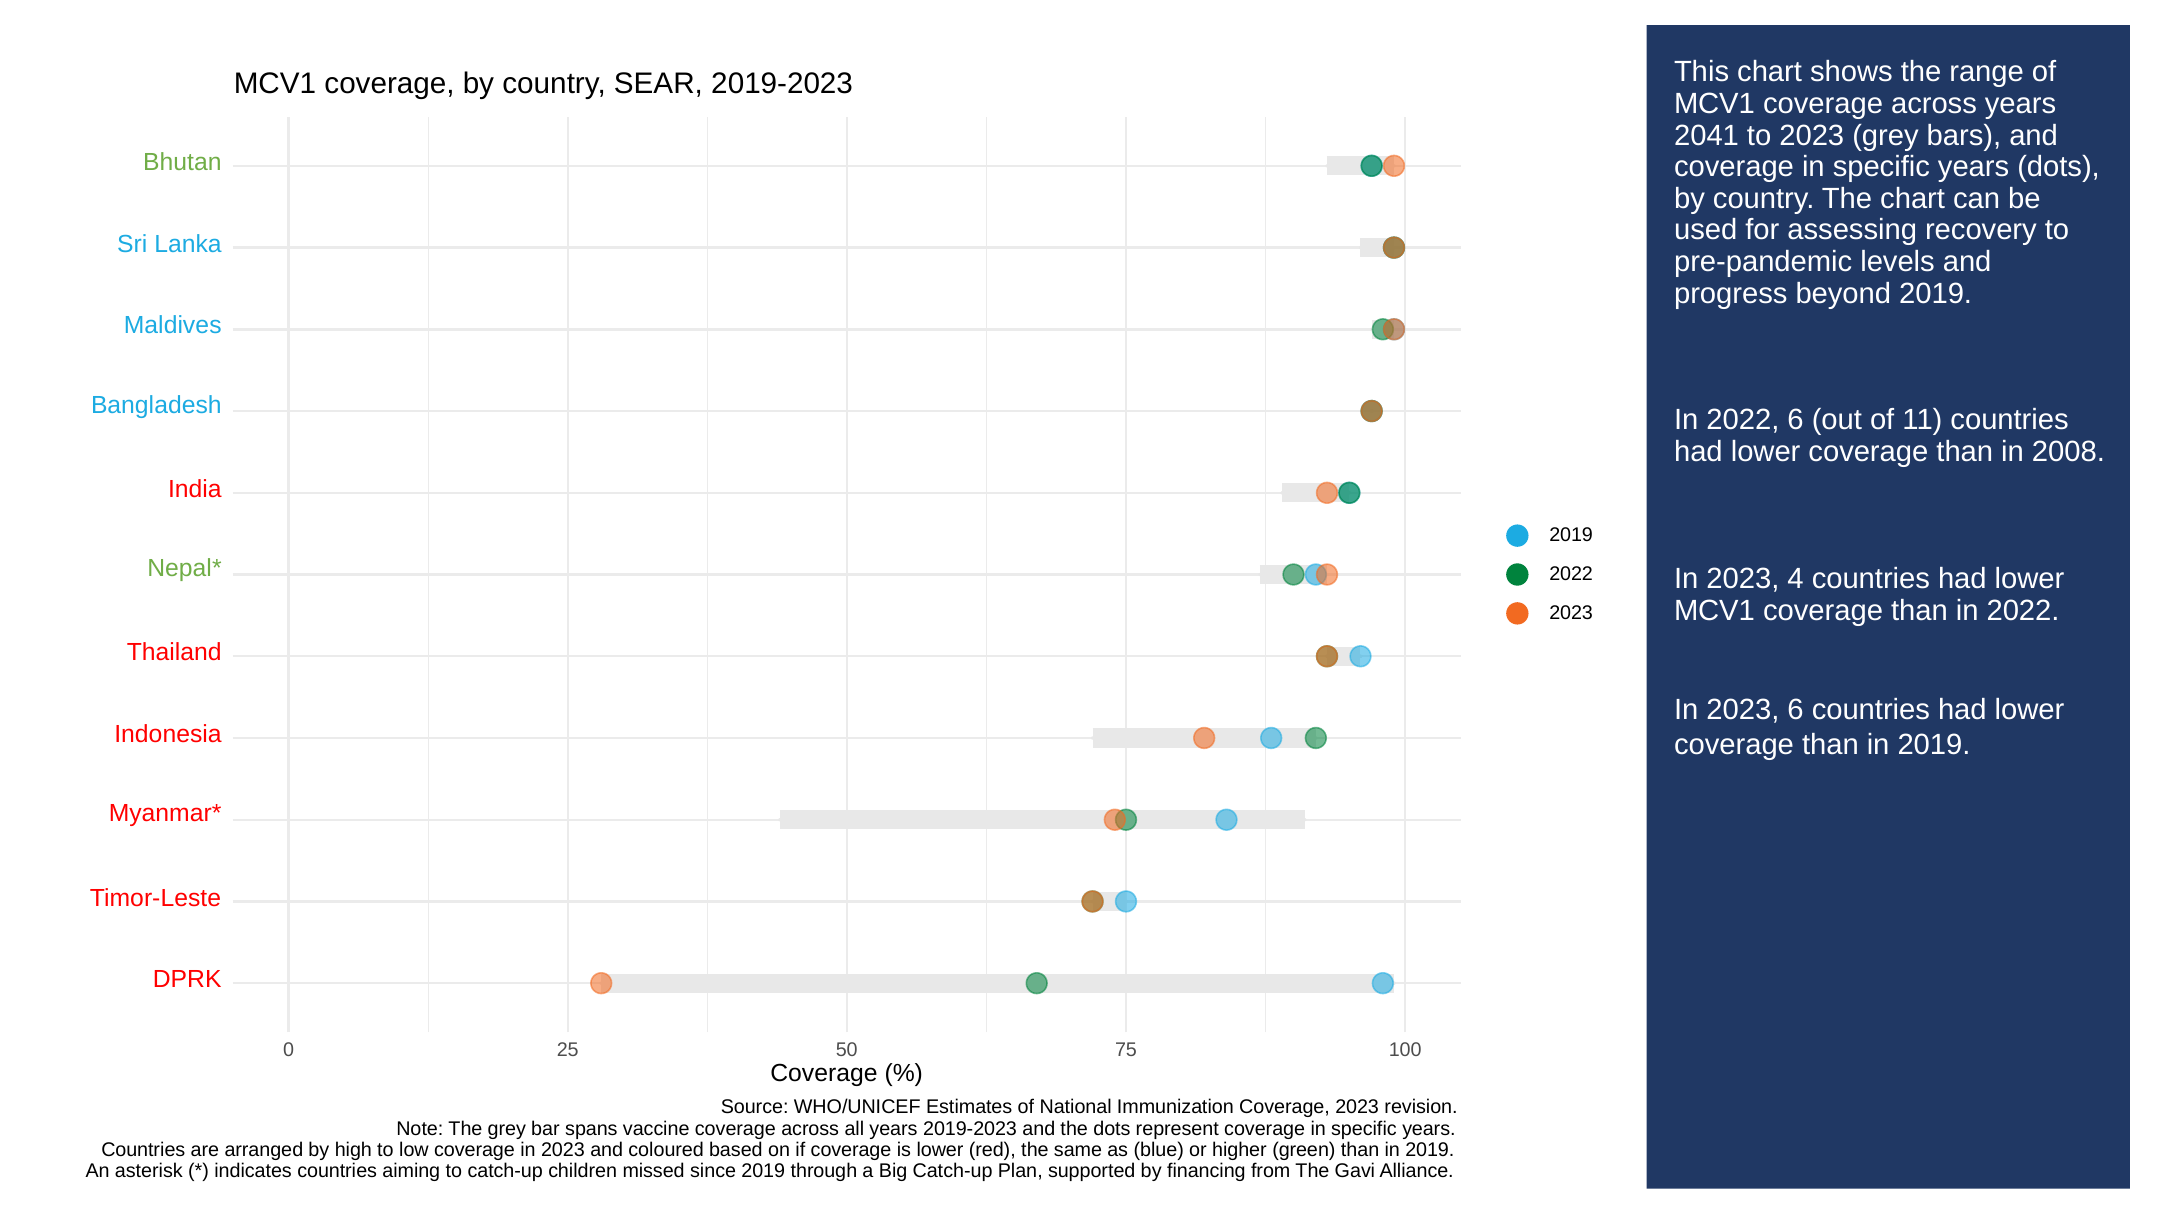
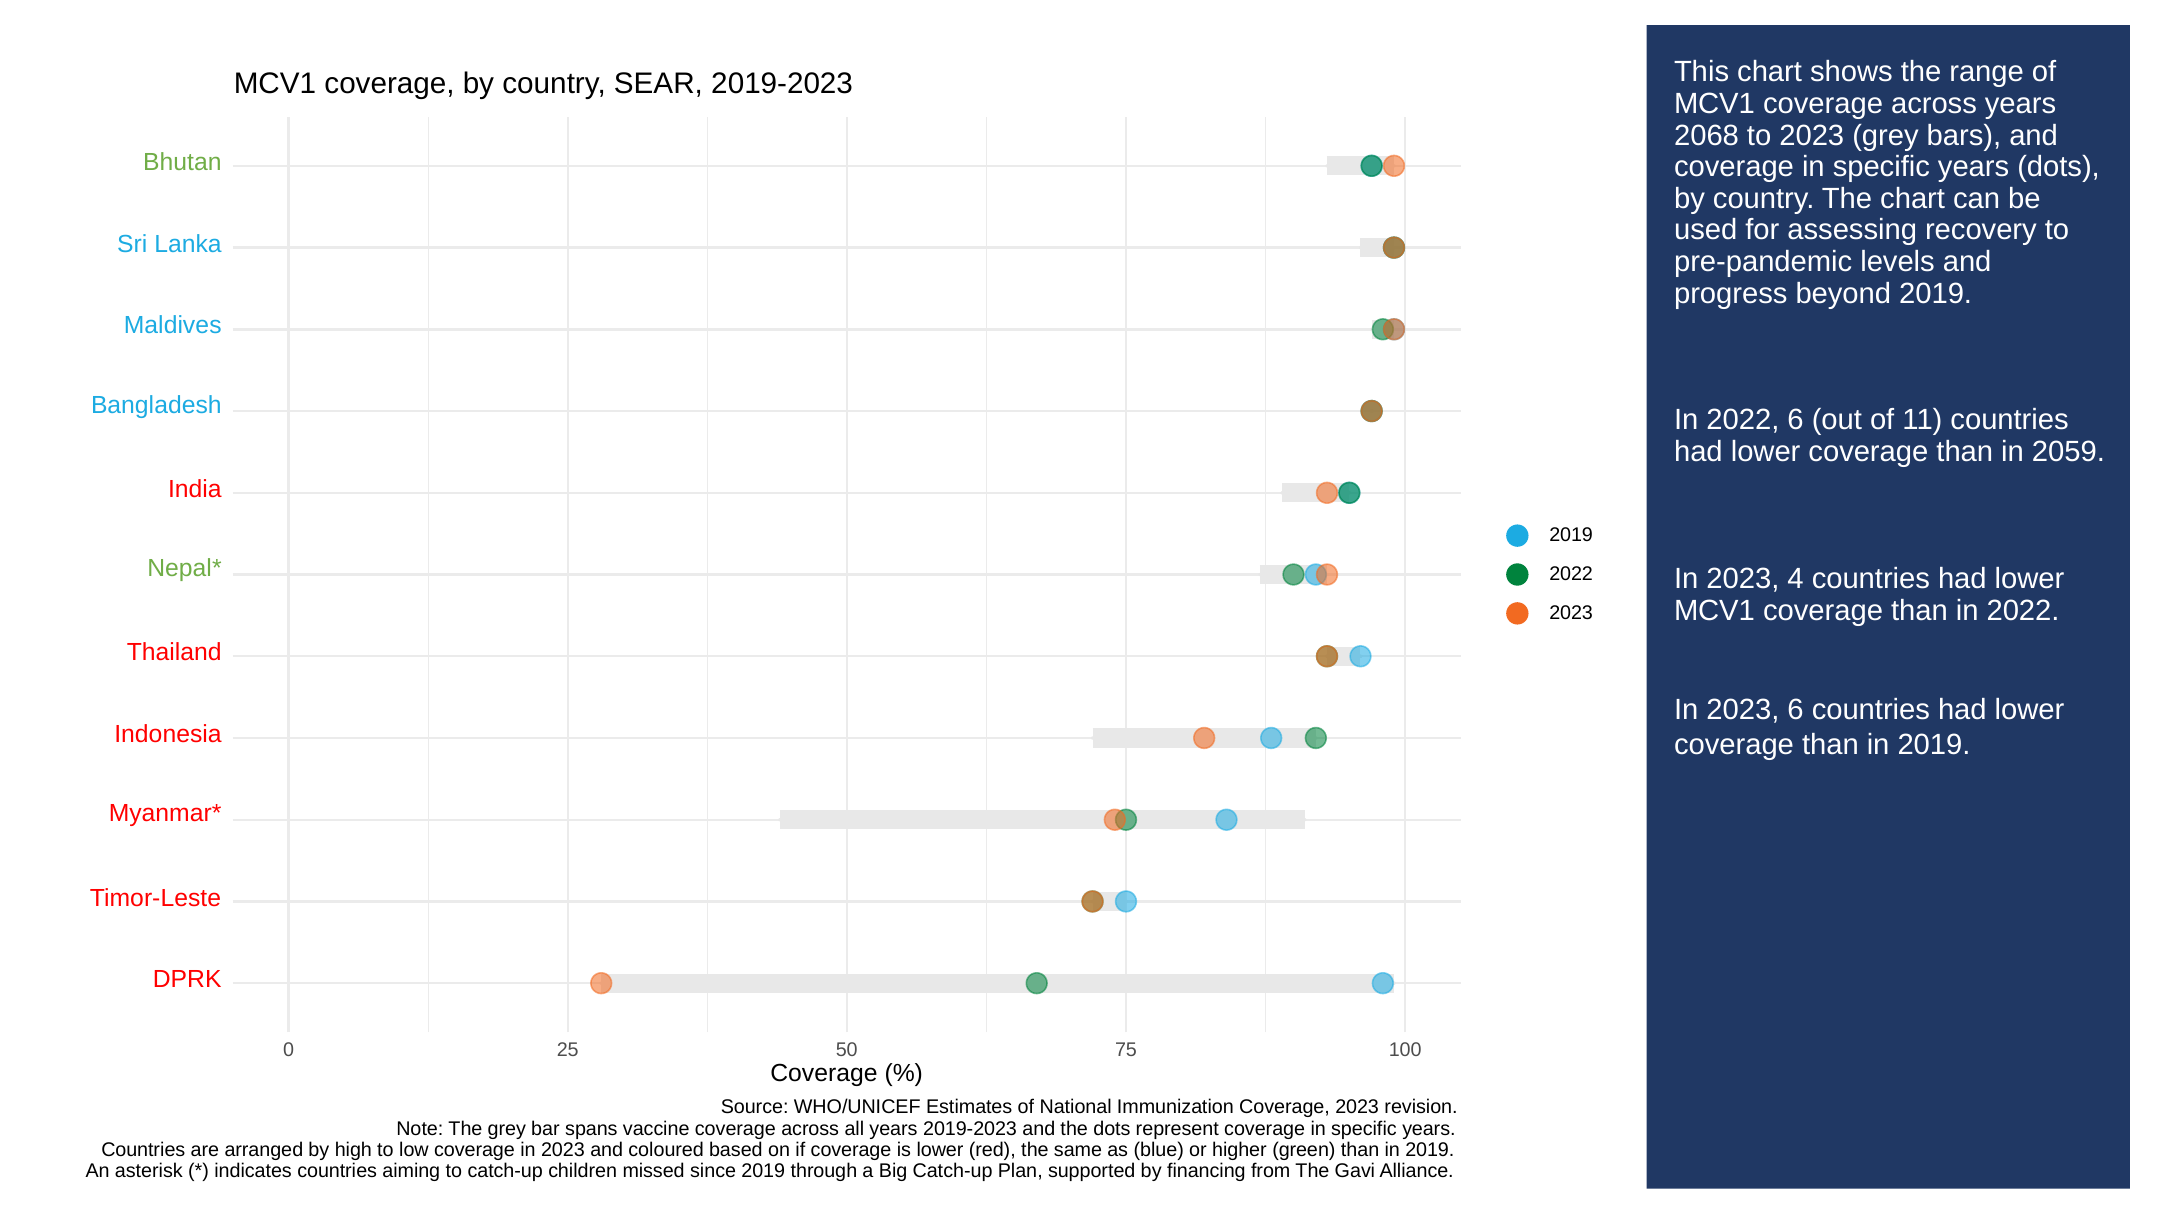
2041: 2041 -> 2068 (1707, 135)
2008: 2008 -> 2059 (2069, 452)
